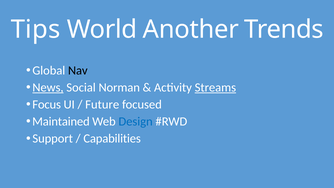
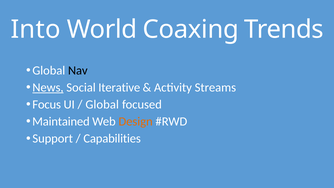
Tips: Tips -> Into (36, 29)
Another: Another -> Coaxing (191, 29)
Norman: Norman -> Iterative (119, 87)
Streams underline: present -> none (215, 87)
Future: Future -> Global (102, 104)
Design colour: blue -> orange (136, 121)
